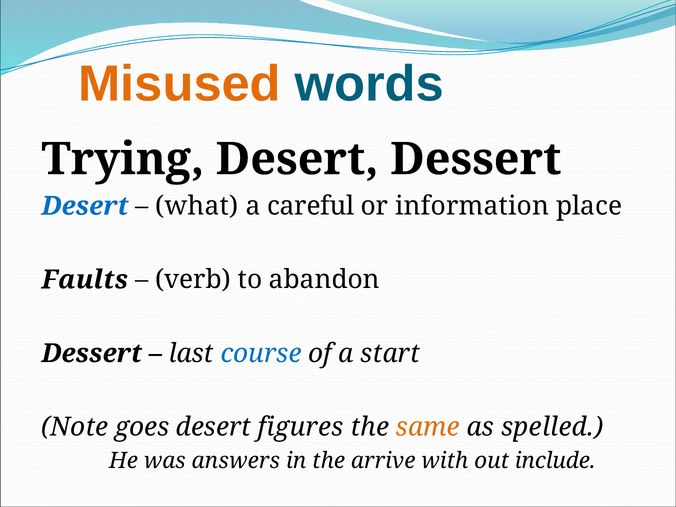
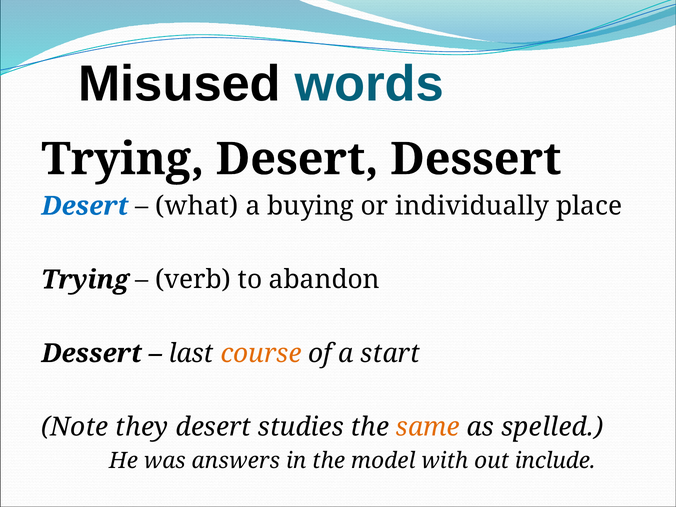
Misused colour: orange -> black (179, 84)
careful: careful -> buying (311, 206)
information: information -> individually (472, 206)
Faults: Faults -> Trying (85, 280)
course colour: blue -> orange (261, 353)
goes: goes -> they (142, 427)
figures: figures -> studies (301, 427)
arrive: arrive -> model (383, 461)
